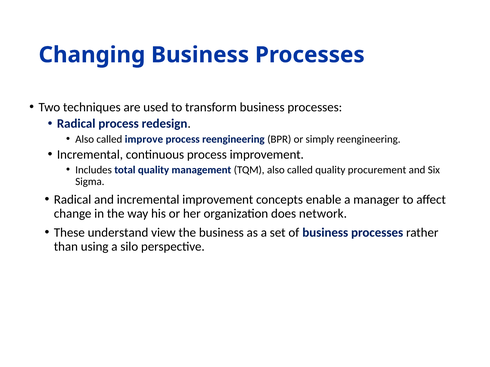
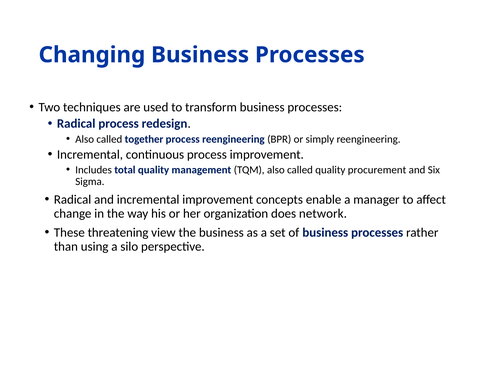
improve: improve -> together (144, 139)
understand: understand -> threatening (118, 233)
